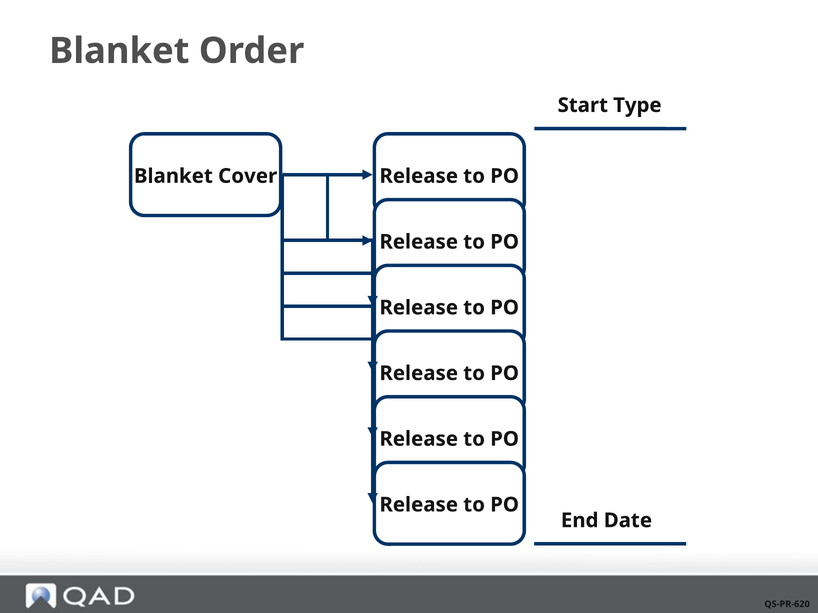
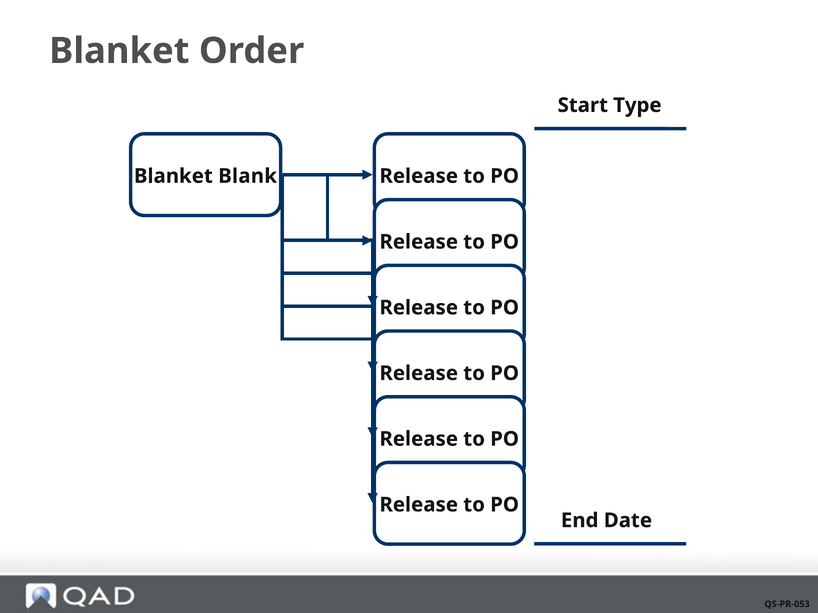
Cover: Cover -> Blank (248, 176)
QS-PR-620: QS-PR-620 -> QS-PR-053 (787, 605)
